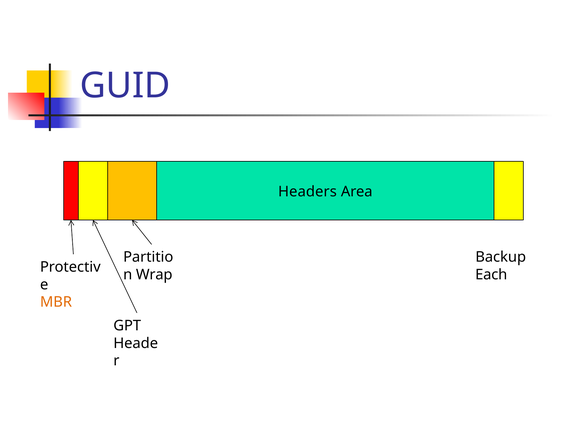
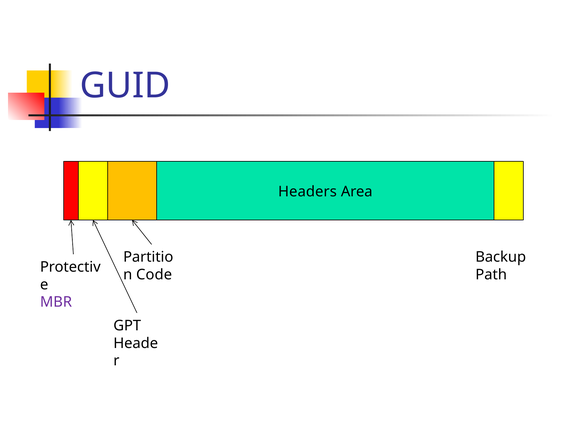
Wrap: Wrap -> Code (154, 275)
Each: Each -> Path (491, 275)
MBR colour: orange -> purple (56, 302)
